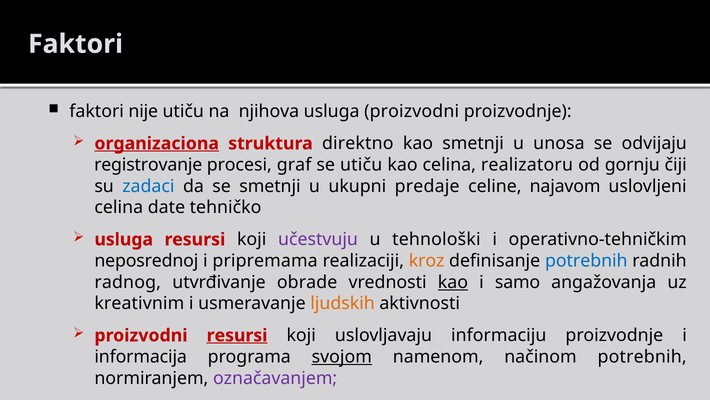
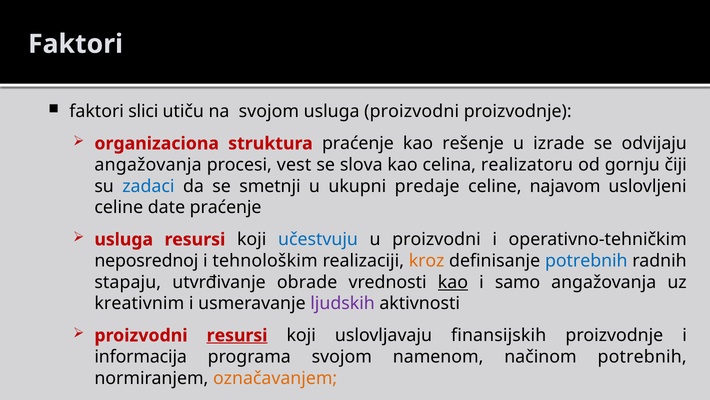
nije: nije -> slici (143, 111)
na njihova: njihova -> svojom (269, 111)
organizaciona underline: present -> none (157, 143)
struktura direktno: direktno -> praćenje (358, 143)
kao smetnji: smetnji -> rešenje (473, 143)
unosa: unosa -> izrade (559, 143)
registrovanje: registrovanje -> angažovanja (148, 165)
graf: graf -> vest (294, 165)
se utiču: utiču -> slova (361, 165)
celina: celina -> celine (119, 207)
date tehničko: tehničko -> praćenje (226, 207)
učestvuju colour: purple -> blue (318, 239)
u tehnološki: tehnološki -> proizvodni (436, 239)
pripremama: pripremama -> tehnološkim (265, 260)
radnog: radnog -> stapaju (128, 282)
ljudskih colour: orange -> purple (343, 303)
informaciju: informaciju -> finansijskih (499, 335)
svojom underline: present -> none (342, 356)
označavanjem colour: purple -> orange (275, 378)
